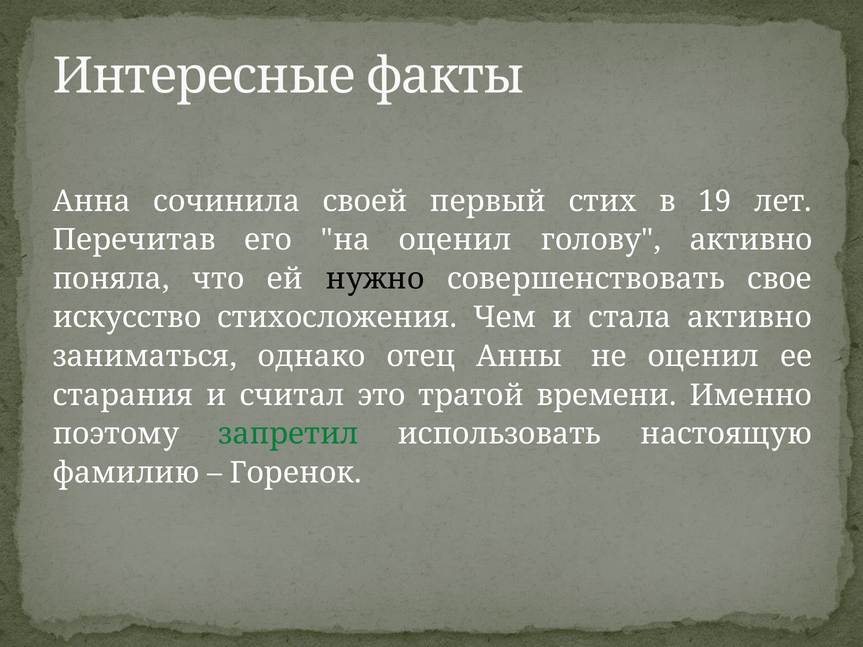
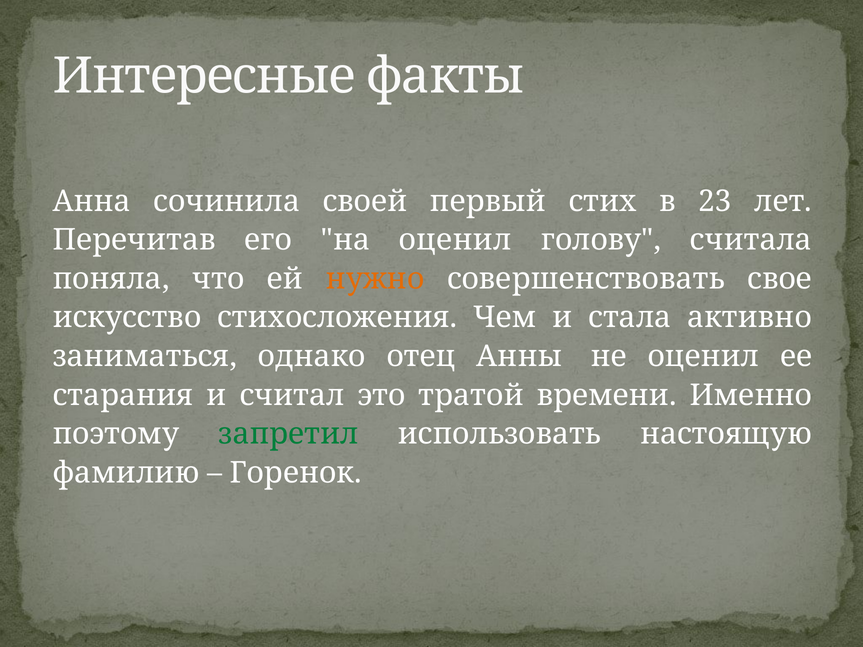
19: 19 -> 23 (715, 201)
голову активно: активно -> считала (751, 240)
нужно colour: black -> orange (375, 279)
